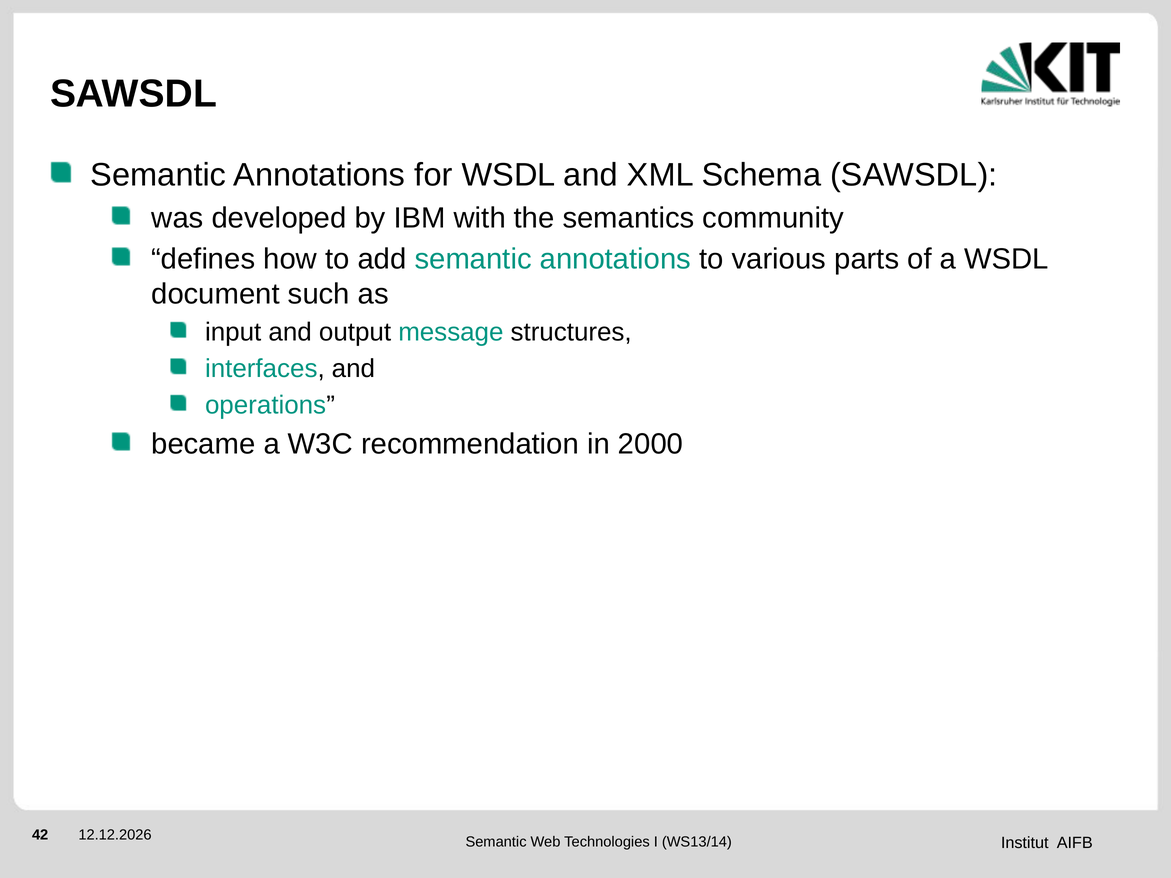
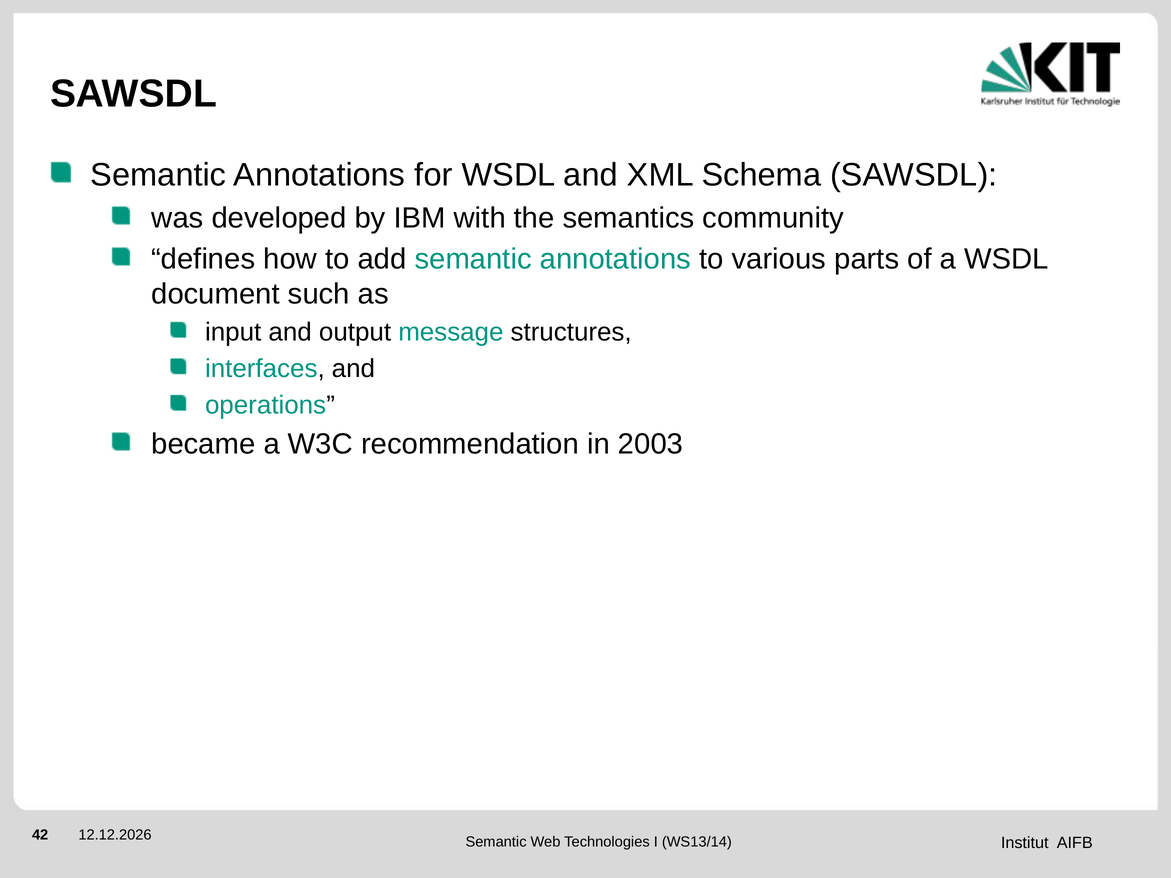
2000: 2000 -> 2003 (651, 444)
